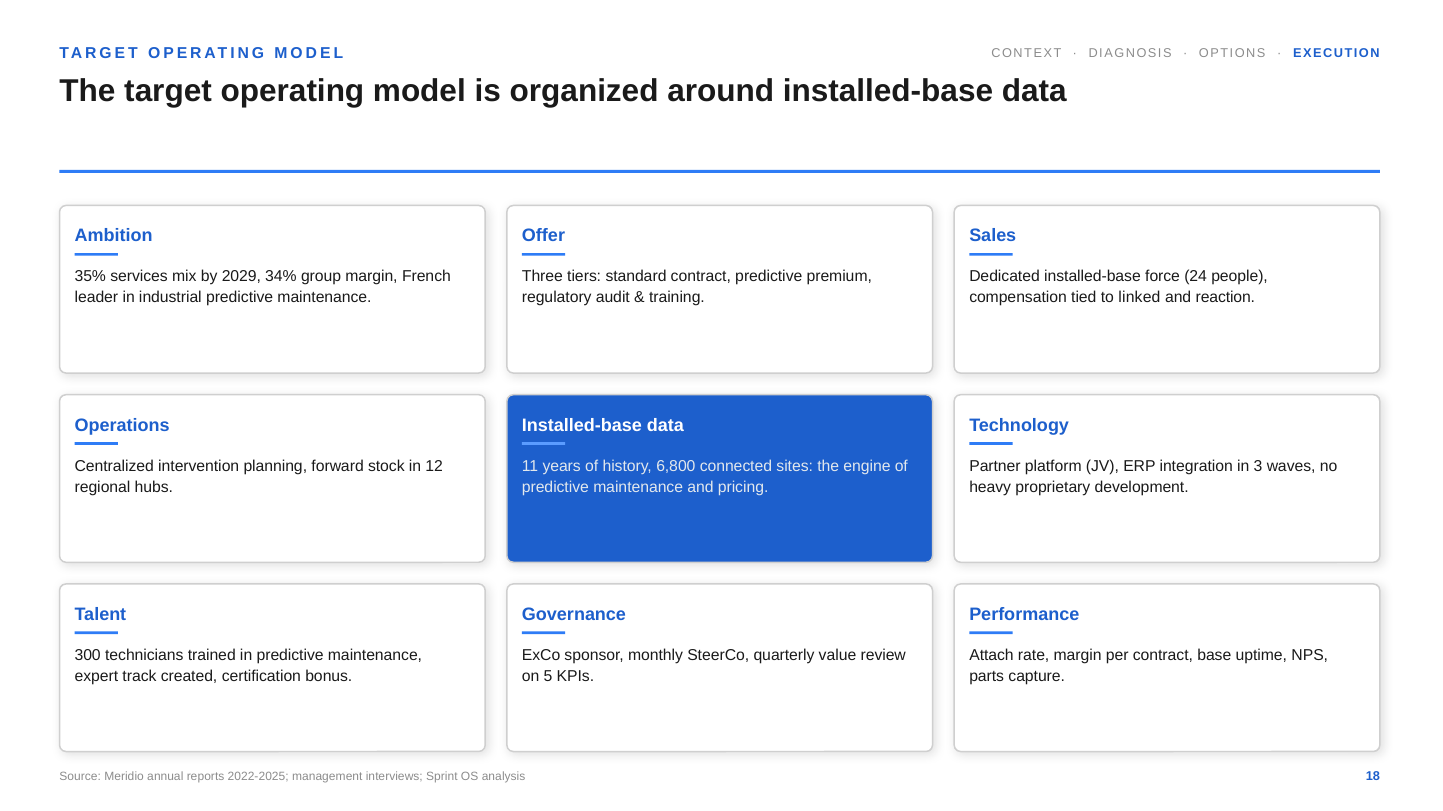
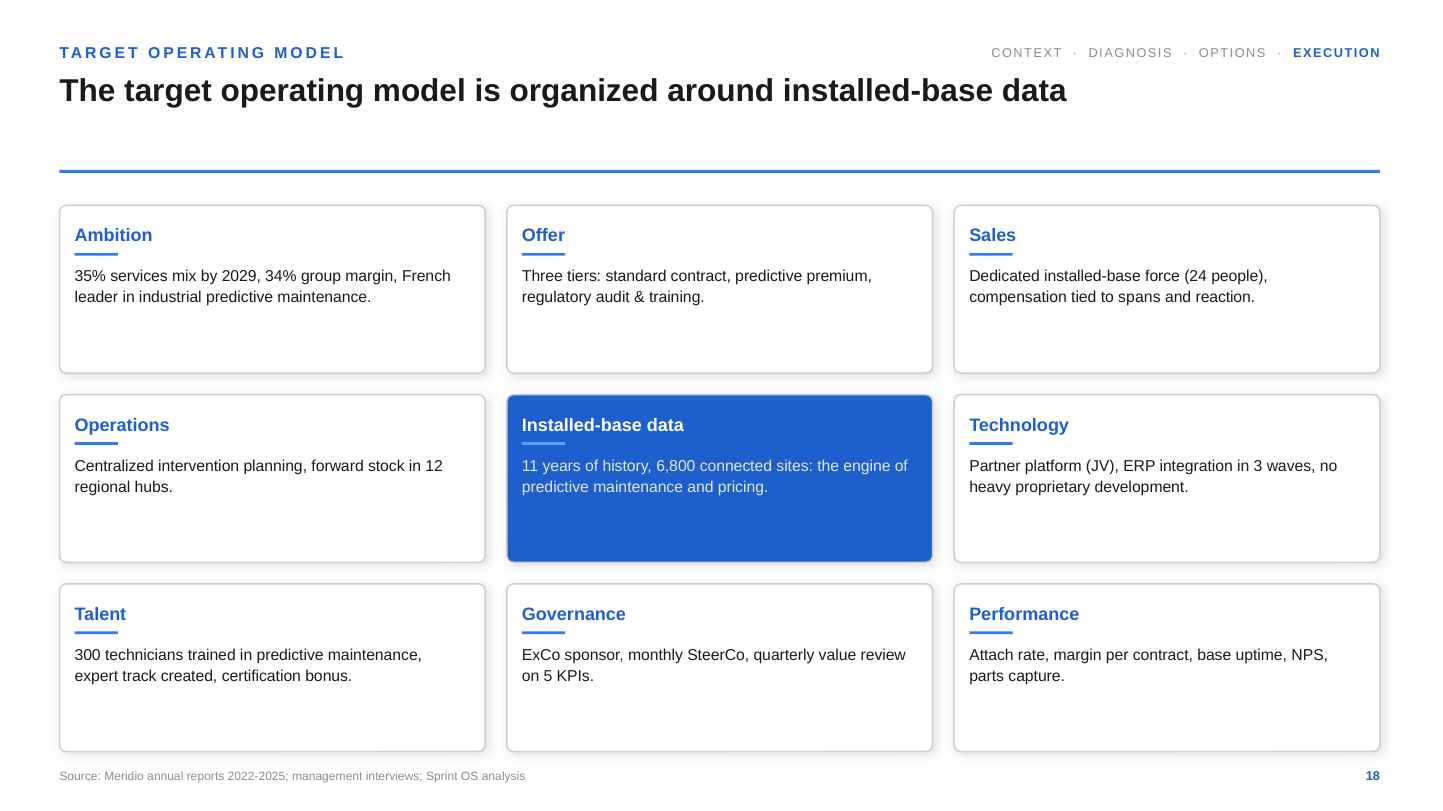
linked: linked -> spans (1139, 298)
